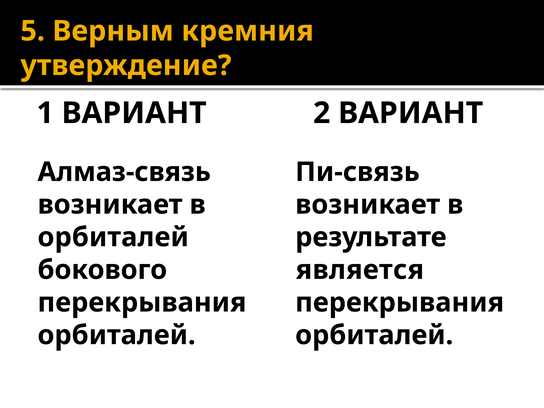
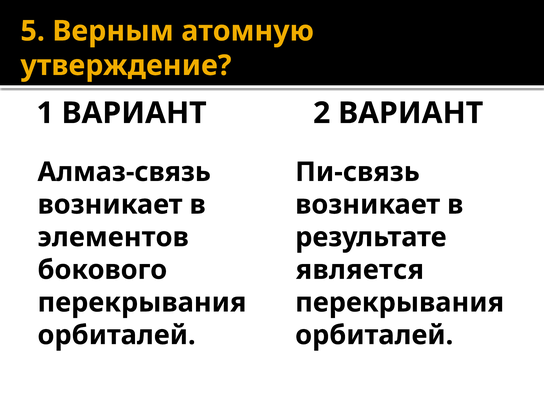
кремния: кремния -> атомную (248, 31)
орбиталей: орбиталей -> элементов (113, 237)
